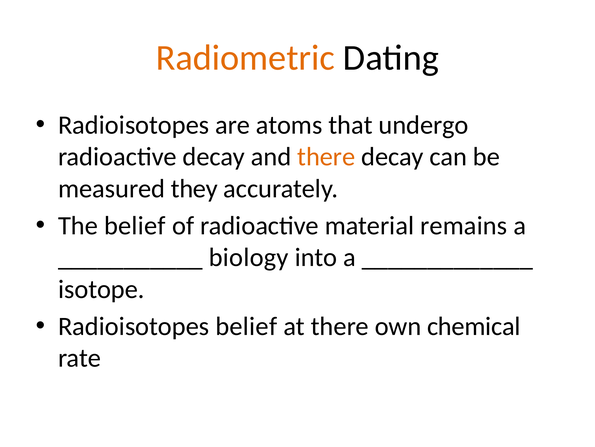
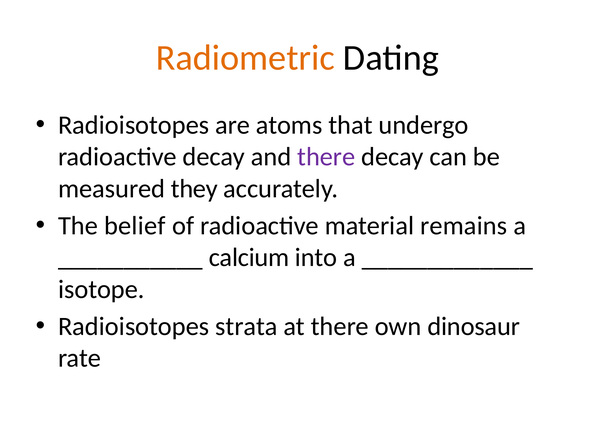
there colour: orange -> purple (326, 157)
biology: biology -> calcium (249, 257)
Radioisotopes belief: belief -> strata (246, 326)
chemical: chemical -> dinosaur (474, 326)
